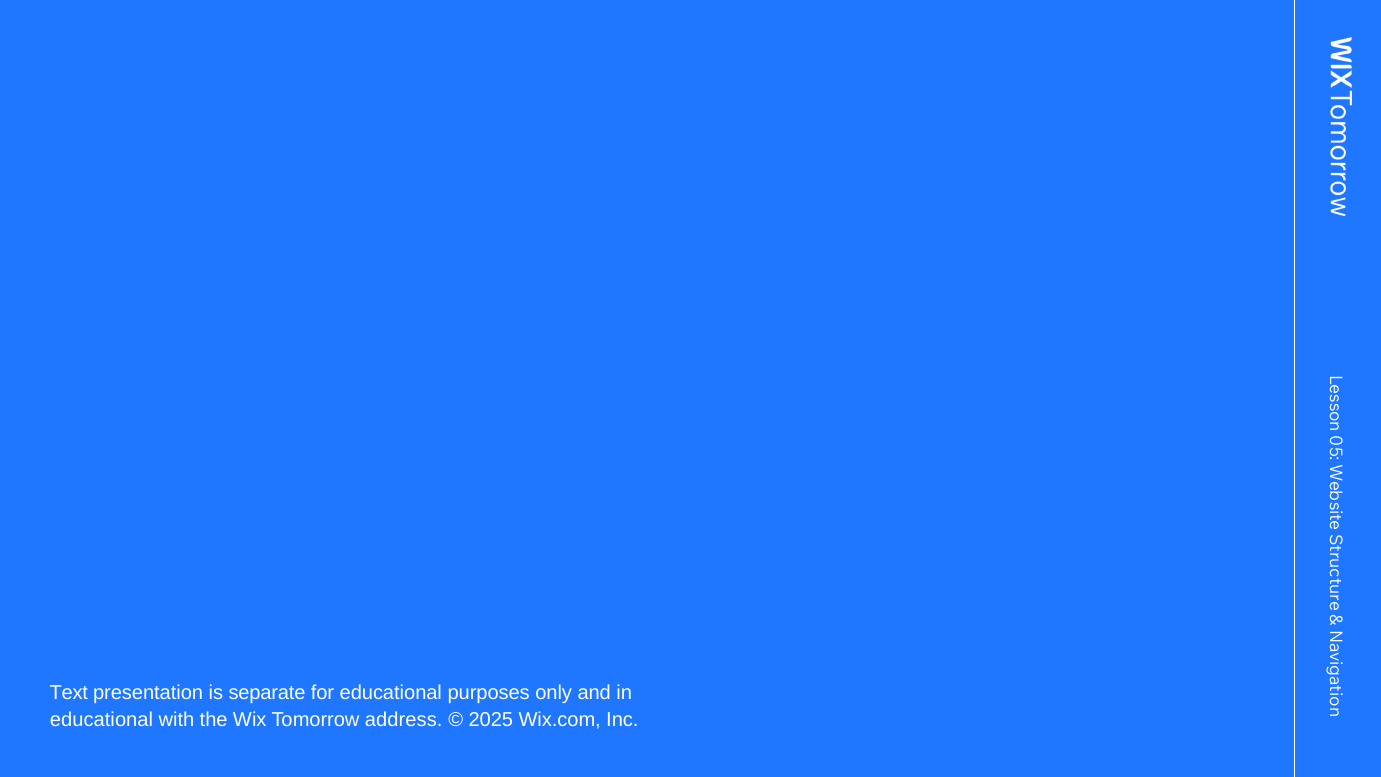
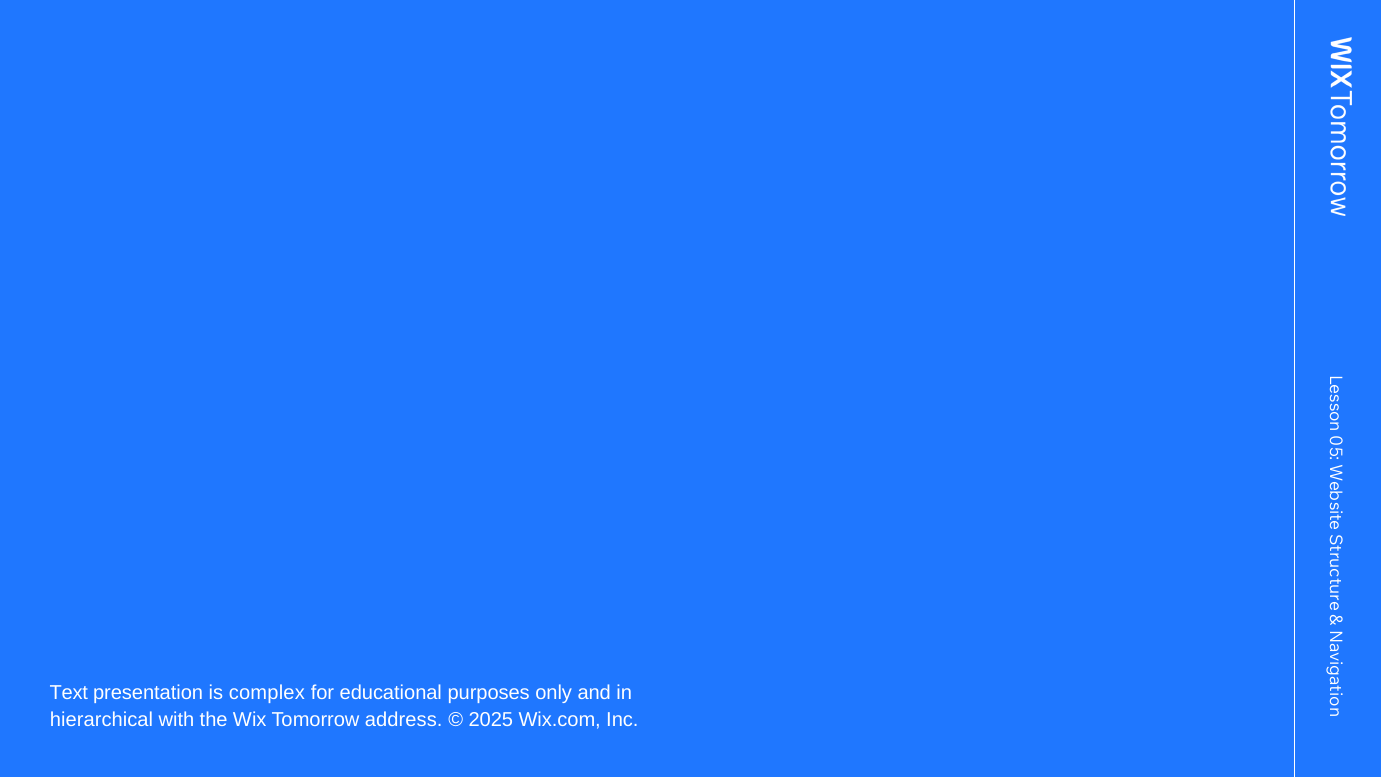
separate: separate -> complex (267, 692)
educational: educational -> hierarchical (102, 720)
